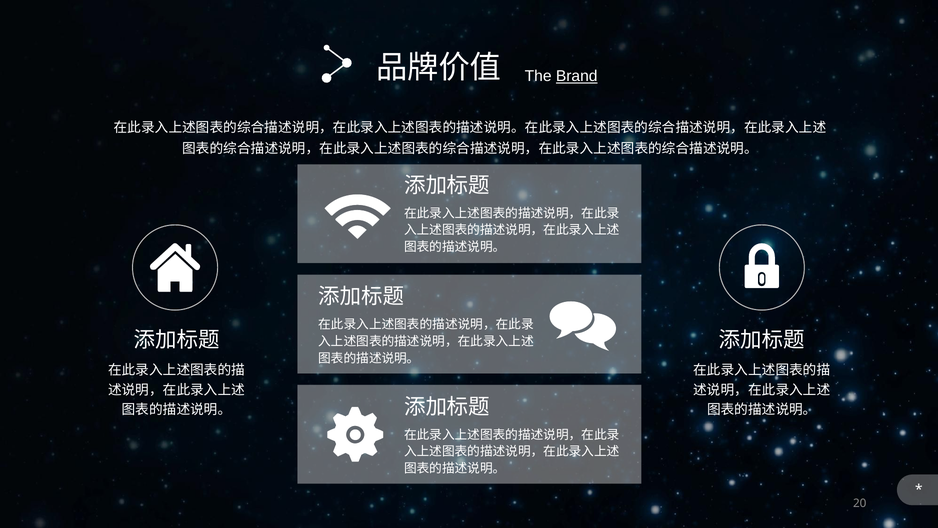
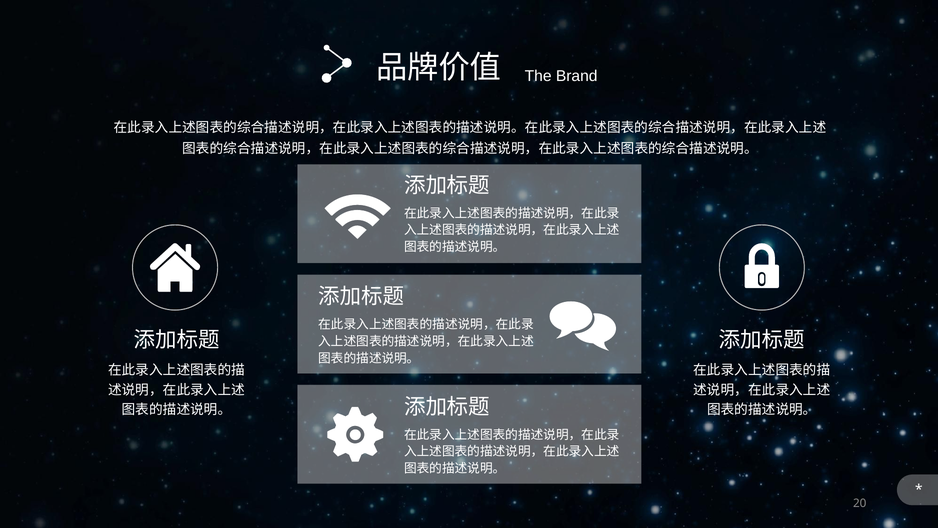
Brand underline: present -> none (577, 76)
